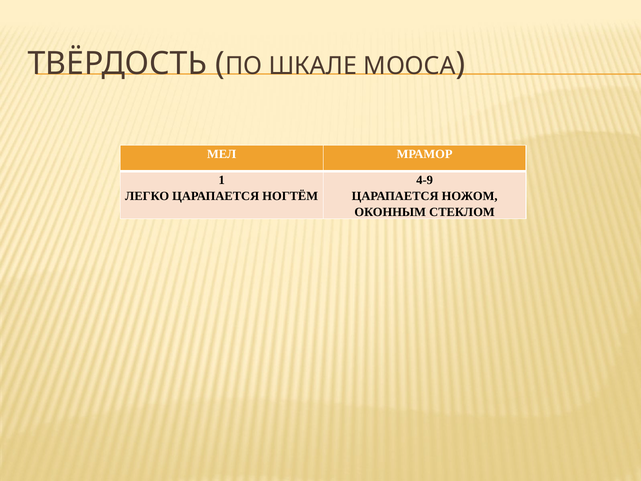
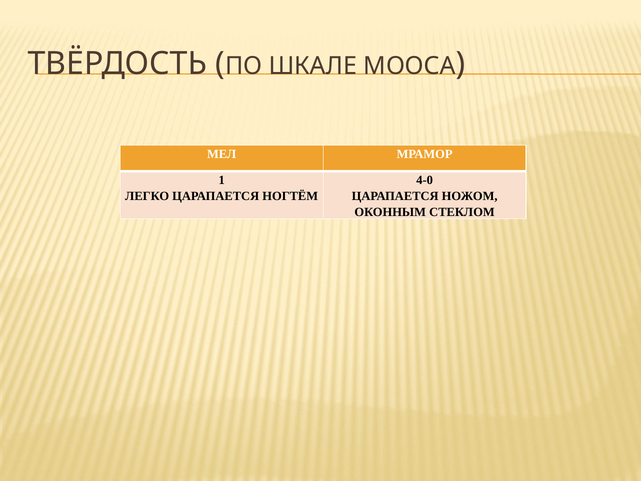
4-9: 4-9 -> 4-0 (425, 180)
